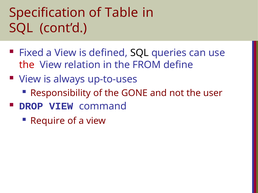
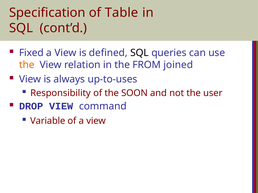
the colour: red -> orange (27, 65)
define: define -> joined (178, 65)
GONE: GONE -> SOON (134, 93)
Require: Require -> Variable (48, 121)
